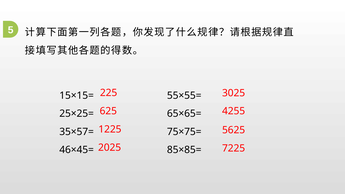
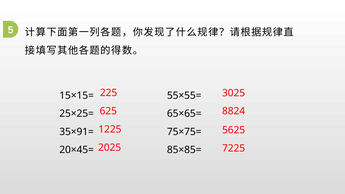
4255: 4255 -> 8824 (234, 111)
35×57=: 35×57= -> 35×91= (77, 132)
46×45=: 46×45= -> 20×45= (77, 150)
